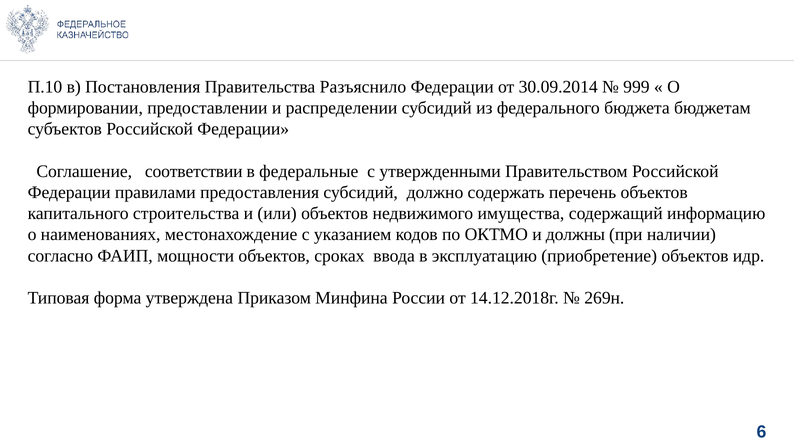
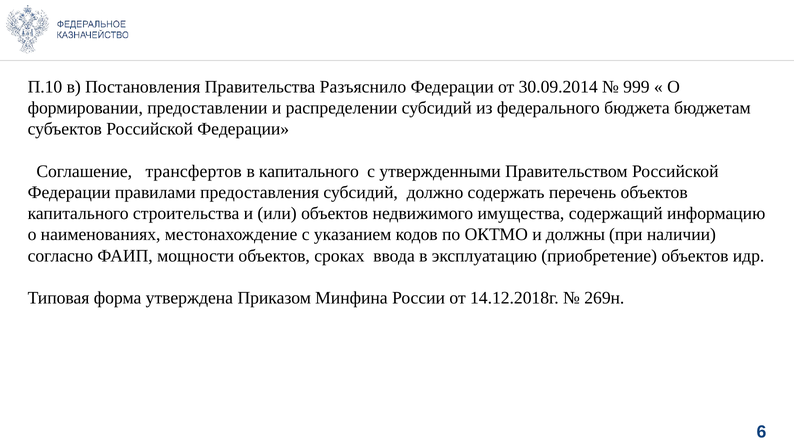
соответствии: соответствии -> трансфертов (194, 171)
в федеральные: федеральные -> капитального (309, 171)
